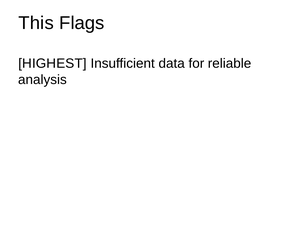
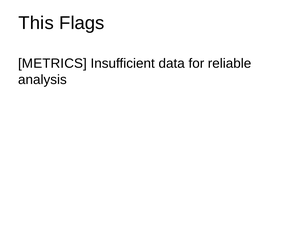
HIGHEST: HIGHEST -> METRICS (52, 64)
